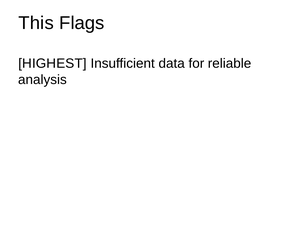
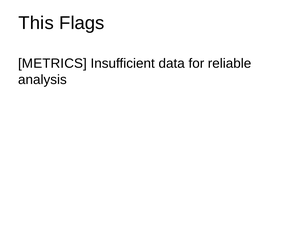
HIGHEST: HIGHEST -> METRICS (52, 64)
